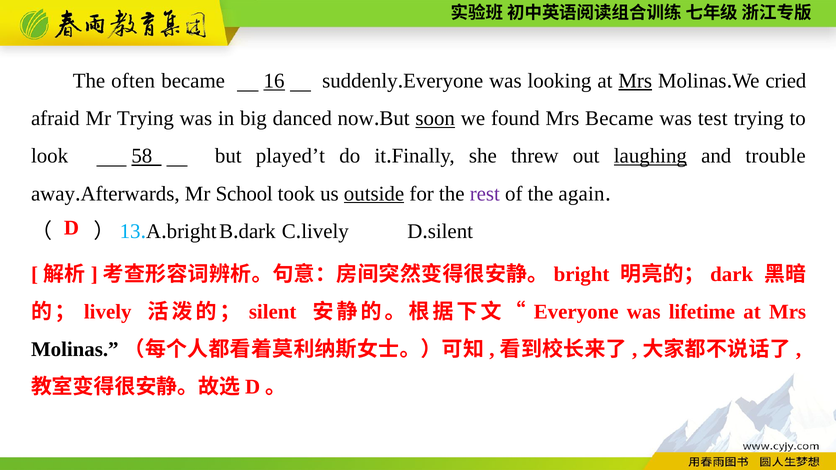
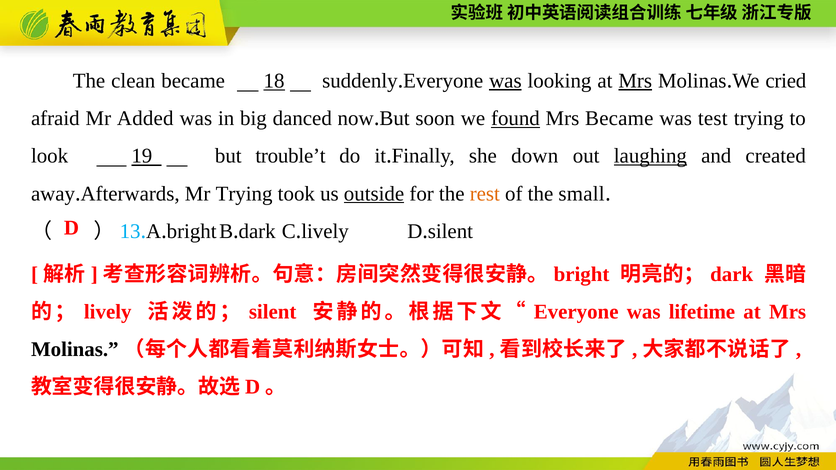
often: often -> clean (133, 81)
16: 16 -> 18 (274, 81)
was underline: none -> present (505, 81)
Mr Trying: Trying -> Added (145, 118)
soon underline: present -> none (435, 118)
found underline: none -> present (515, 118)
58: 58 -> 19 (142, 156)
played’t: played’t -> trouble’t (291, 156)
threw: threw -> down (535, 156)
trouble: trouble -> created (776, 156)
Mr School: School -> Trying (244, 194)
rest colour: purple -> orange (485, 194)
again: again -> small (582, 194)
